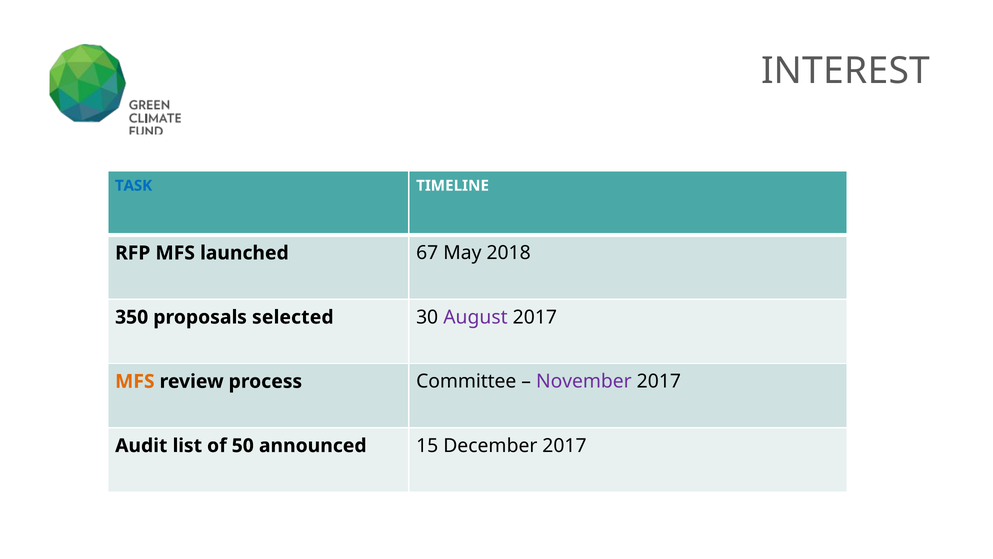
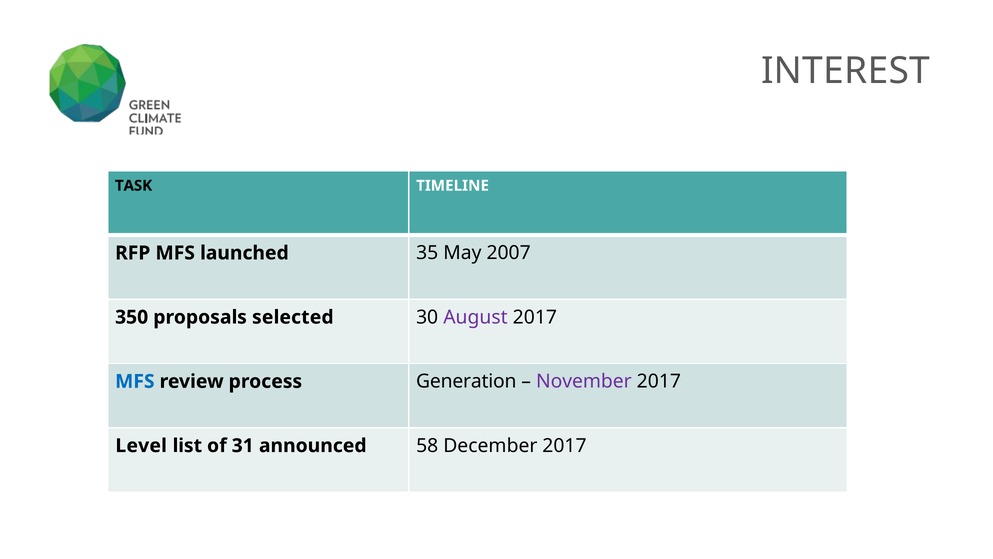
TASK colour: blue -> black (134, 186)
67: 67 -> 35 (427, 253)
2018: 2018 -> 2007 (509, 253)
MFS colour: orange -> blue (135, 381)
Committee: Committee -> Generation (466, 381)
Audit: Audit -> Level (141, 445)
50: 50 -> 31 (243, 445)
15: 15 -> 58 (427, 445)
